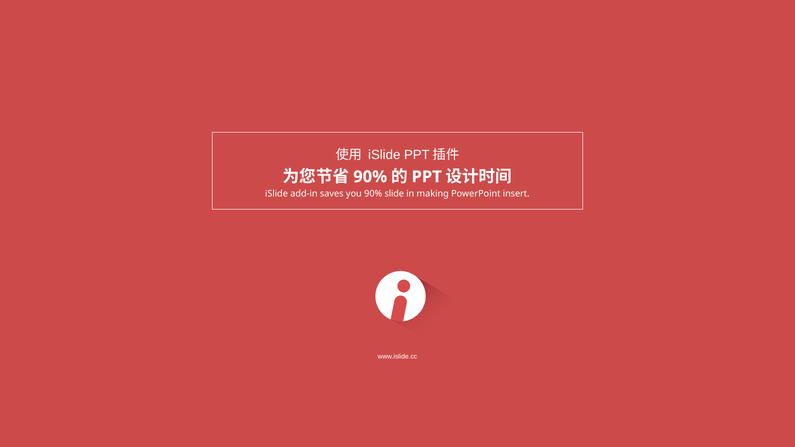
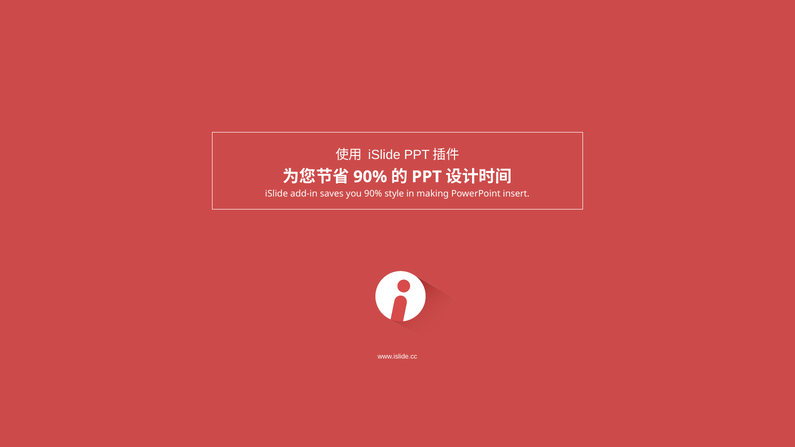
slide: slide -> style (394, 194)
